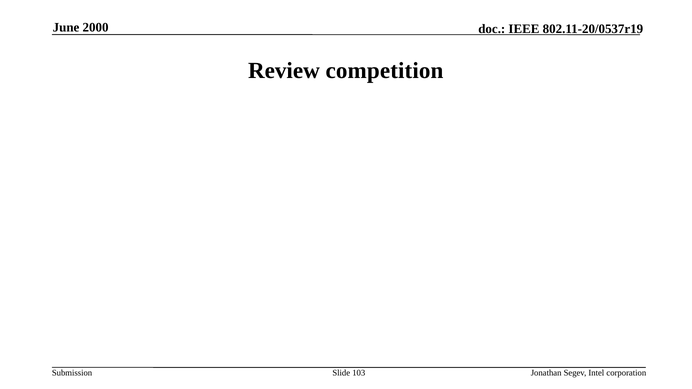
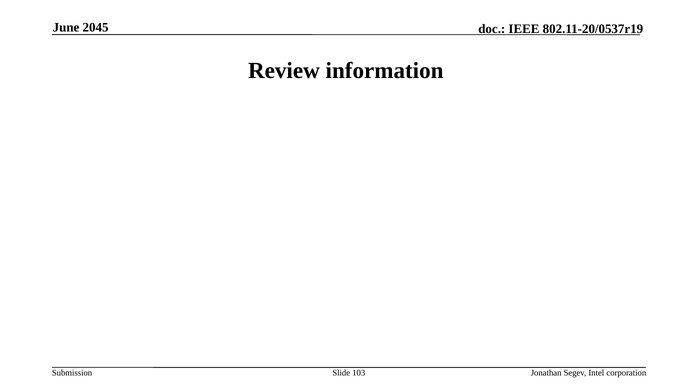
2000: 2000 -> 2045 (96, 28)
competition: competition -> information (385, 71)
